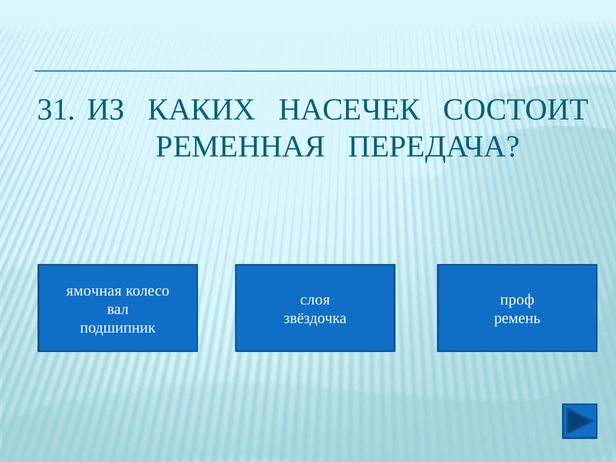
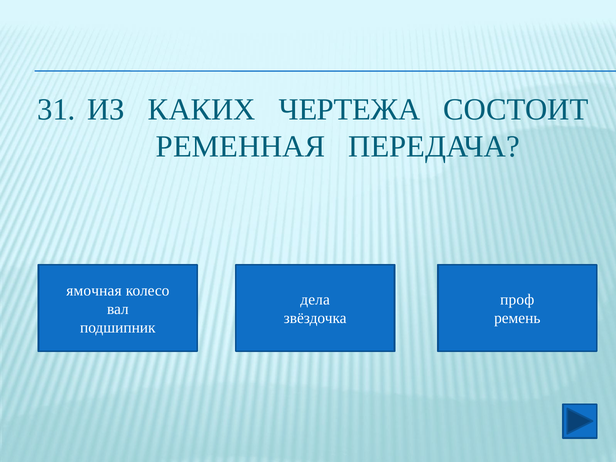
НАСЕЧЕК: НАСЕЧЕК -> ЧЕРТЕЖА (350, 110)
слоя: слоя -> дела (315, 300)
